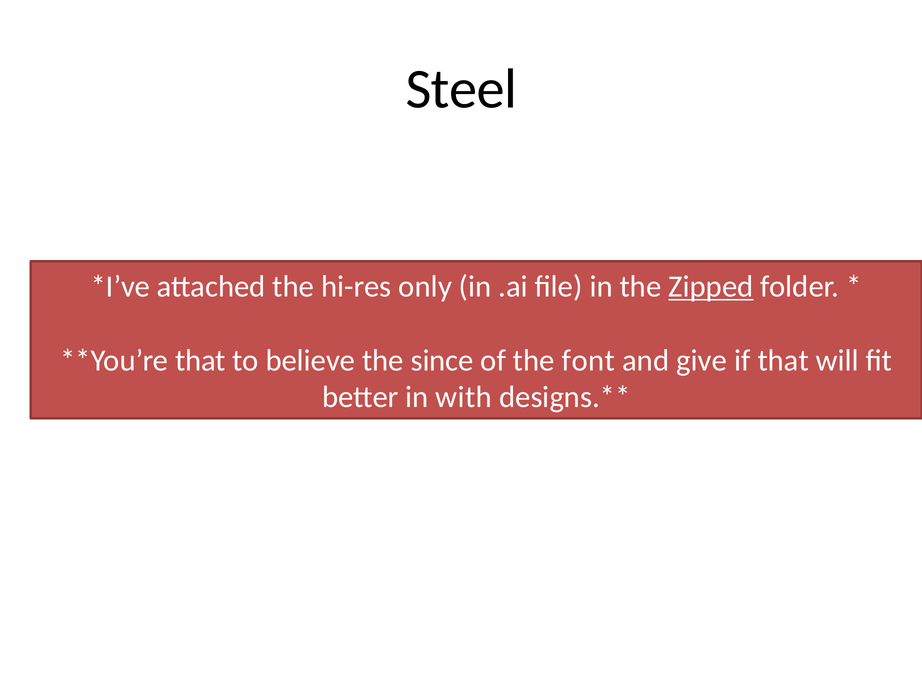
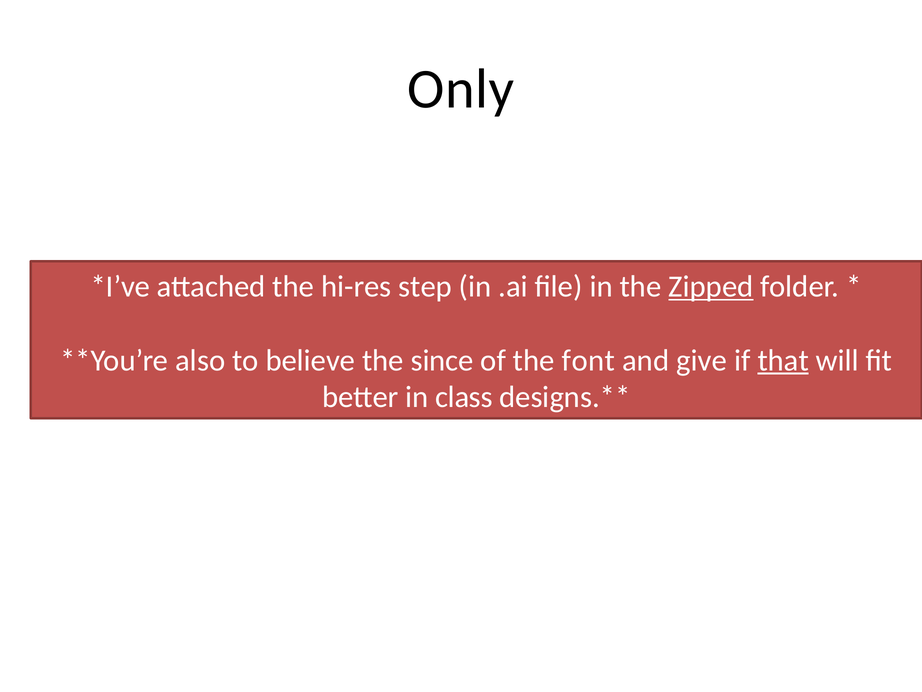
Steel: Steel -> Only (461, 89)
only: only -> step (425, 286)
that: that -> also (200, 360)
that underline: none -> present (783, 360)
with: with -> class (464, 397)
